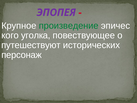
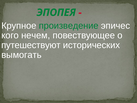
ЭПОПЕЯ colour: purple -> green (56, 13)
уголка: уголка -> нечем (36, 35)
персонаж: персонаж -> вымогать (21, 55)
